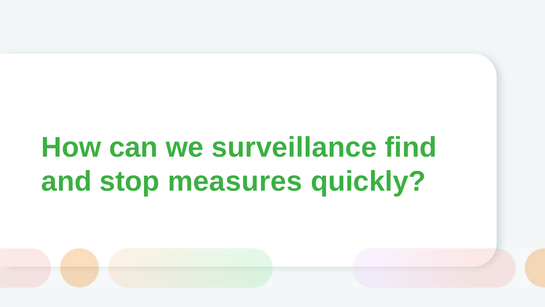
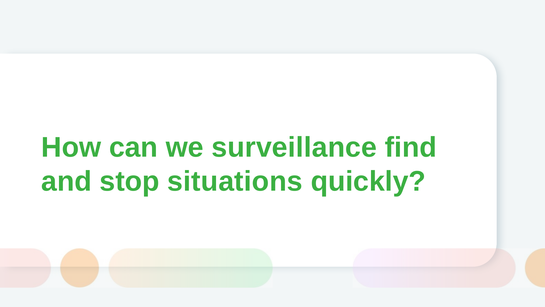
measures: measures -> situations (235, 181)
